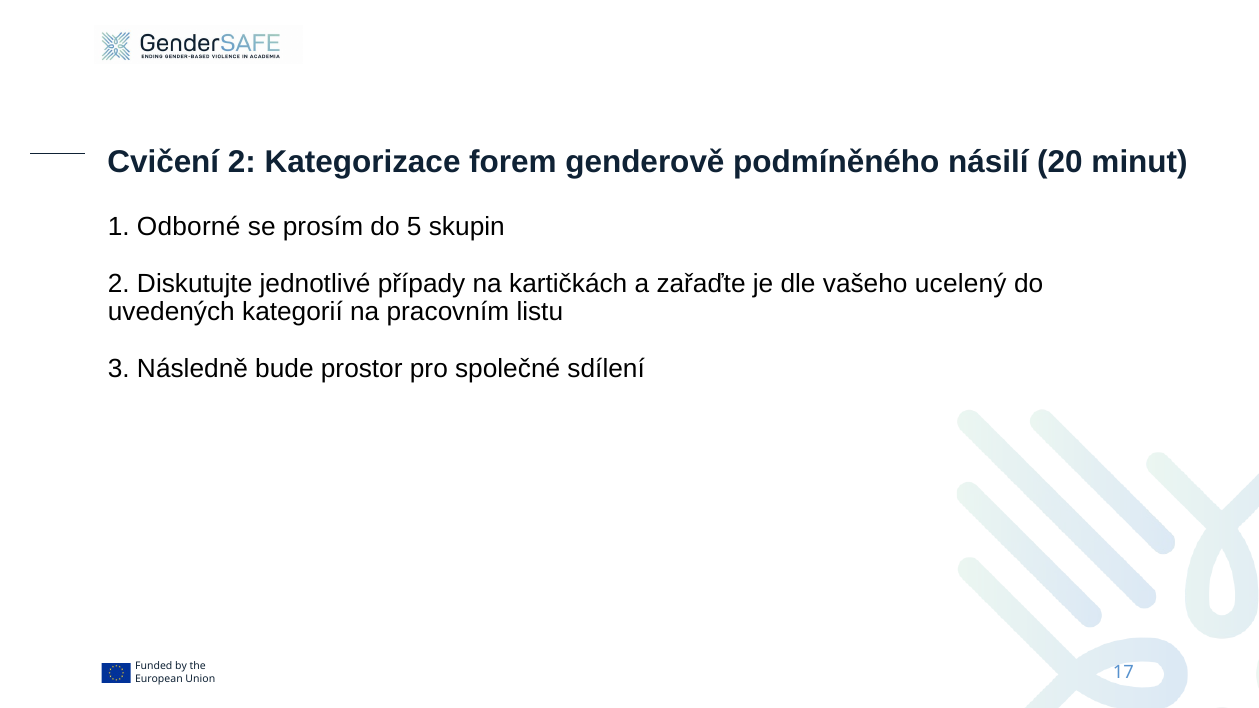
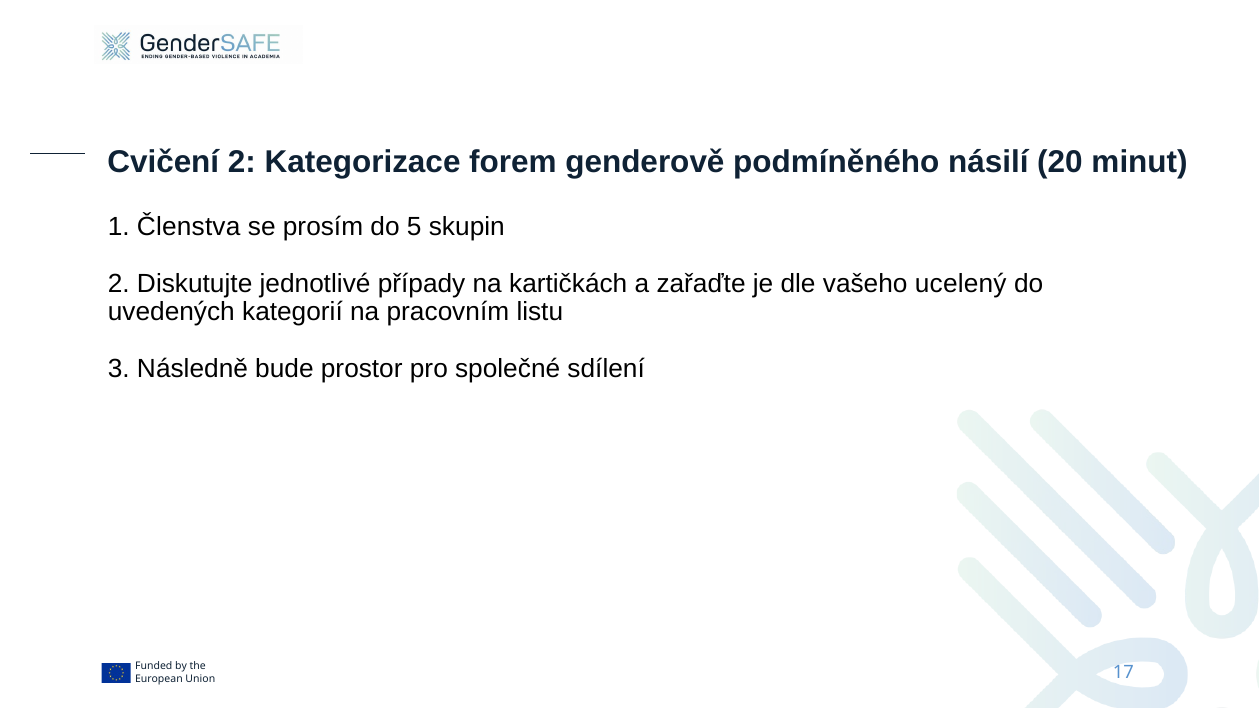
Odborné: Odborné -> Členstva (189, 227)
